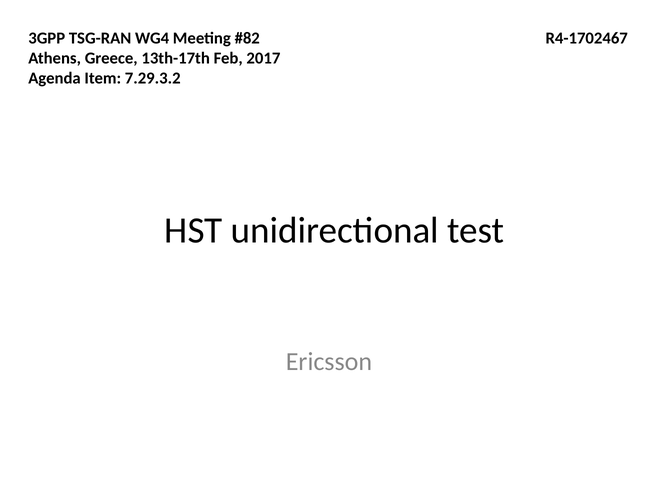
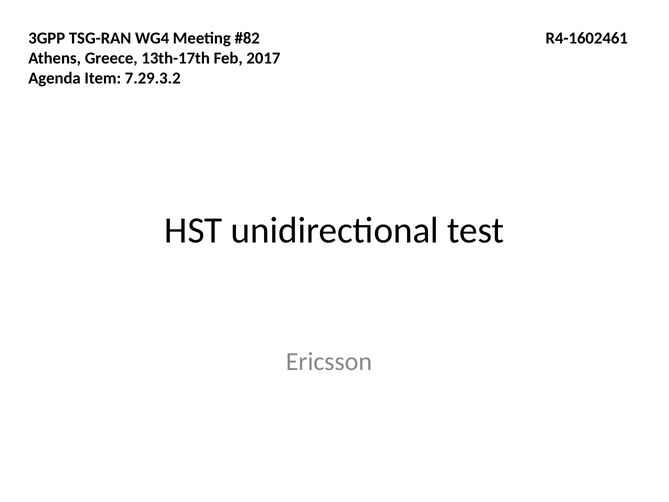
R4-1702467: R4-1702467 -> R4-1602461 (587, 38)
